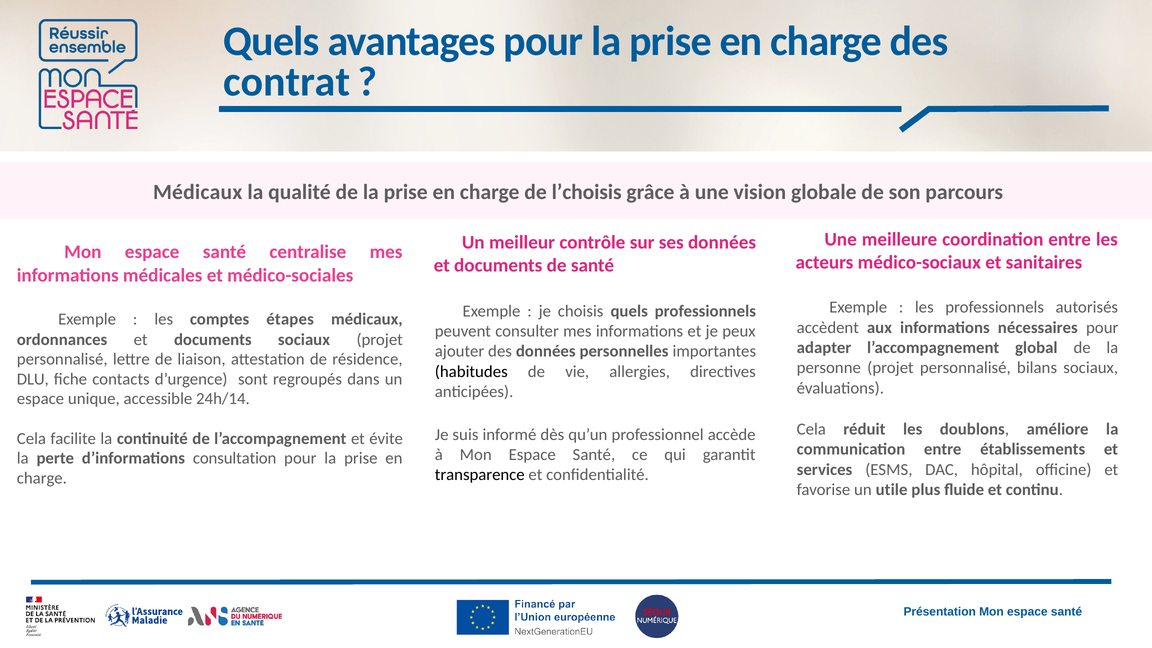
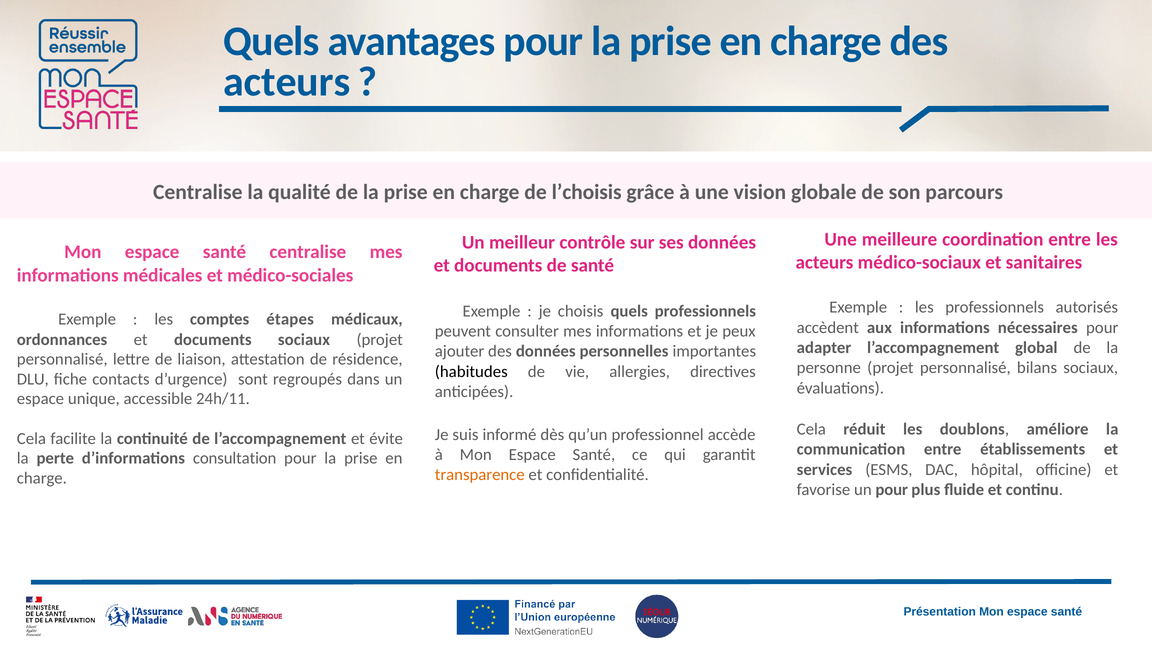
contrat: contrat -> acteurs (287, 82)
Médicaux: Médicaux -> Centralise (198, 192)
24h/14: 24h/14 -> 24h/11 (223, 399)
transparence colour: black -> orange (480, 475)
un utile: utile -> pour (892, 490)
